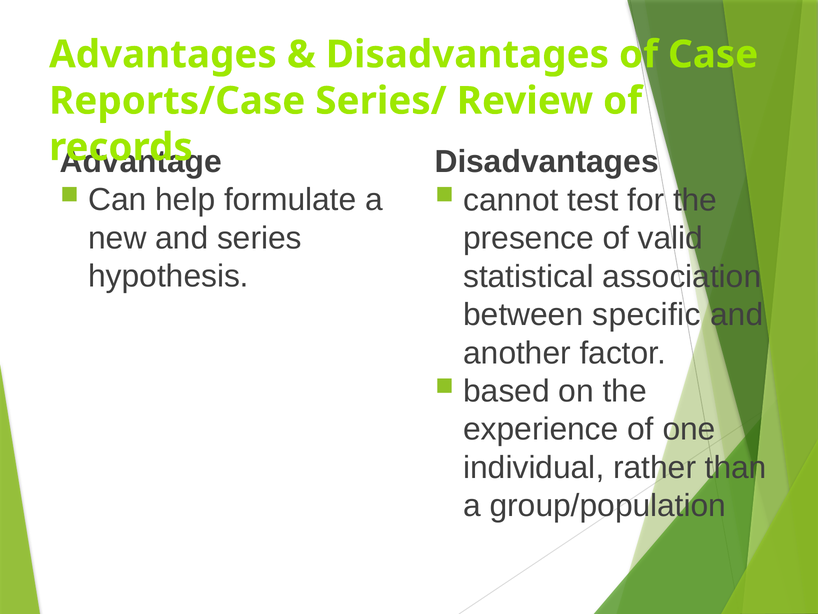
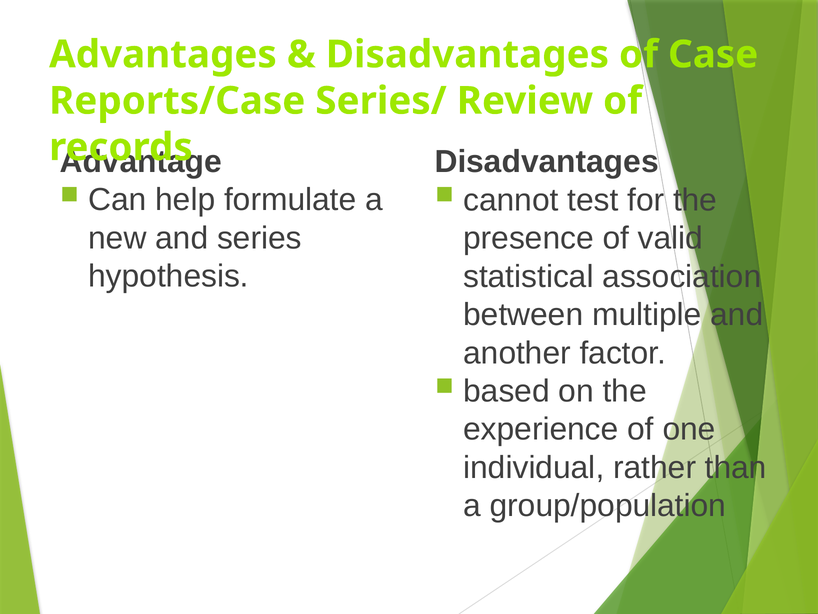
specific: specific -> multiple (647, 315)
